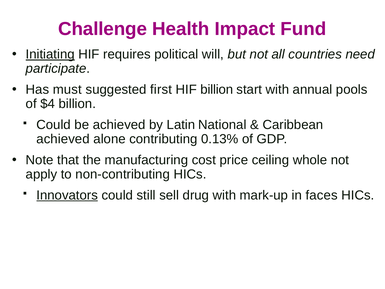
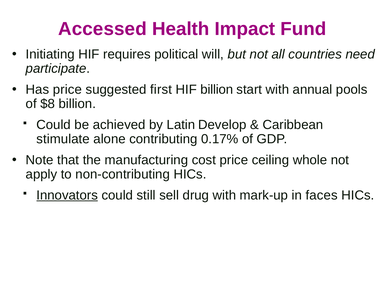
Challenge: Challenge -> Accessed (102, 29)
Initiating underline: present -> none (50, 54)
Has must: must -> price (67, 89)
$4: $4 -> $8 (48, 104)
National: National -> Develop (222, 125)
achieved: achieved -> stimulate (63, 139)
0.13%: 0.13% -> 0.17% (220, 139)
